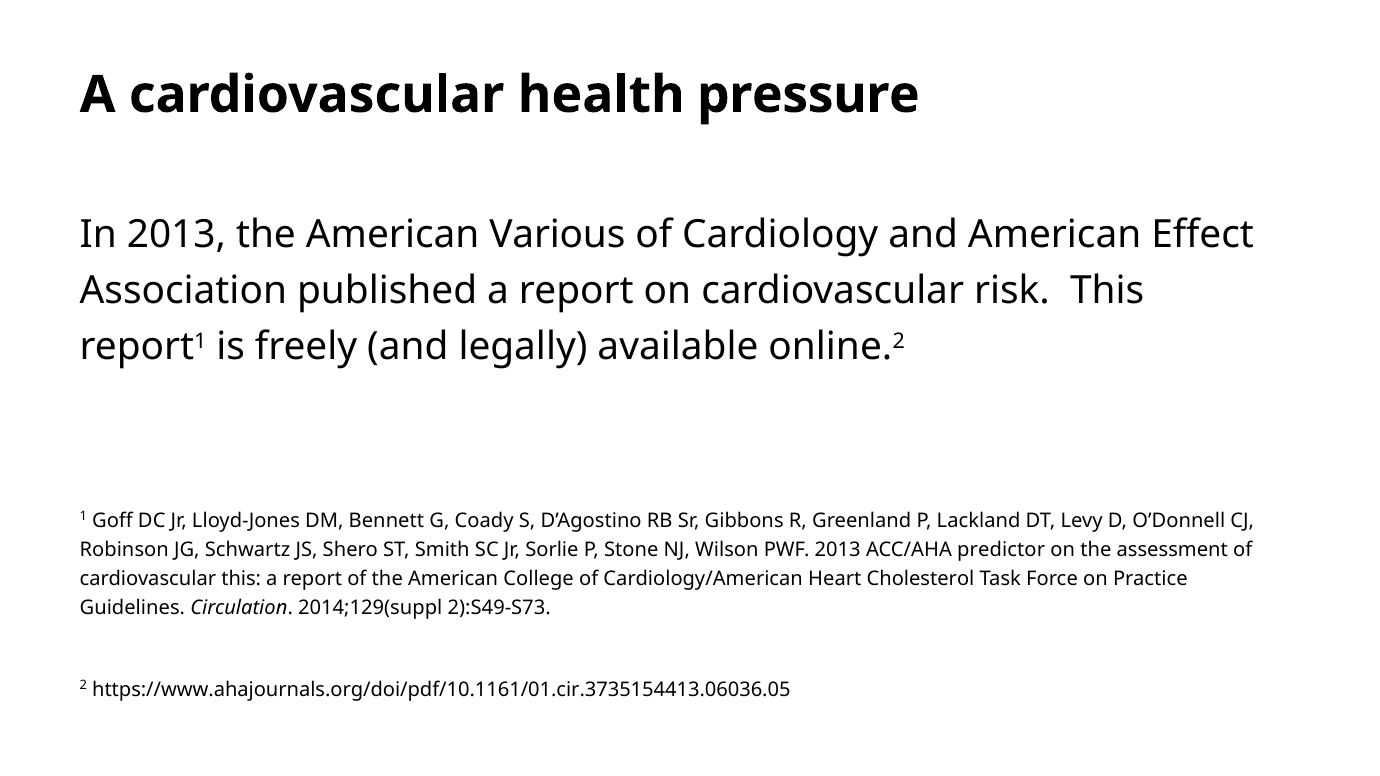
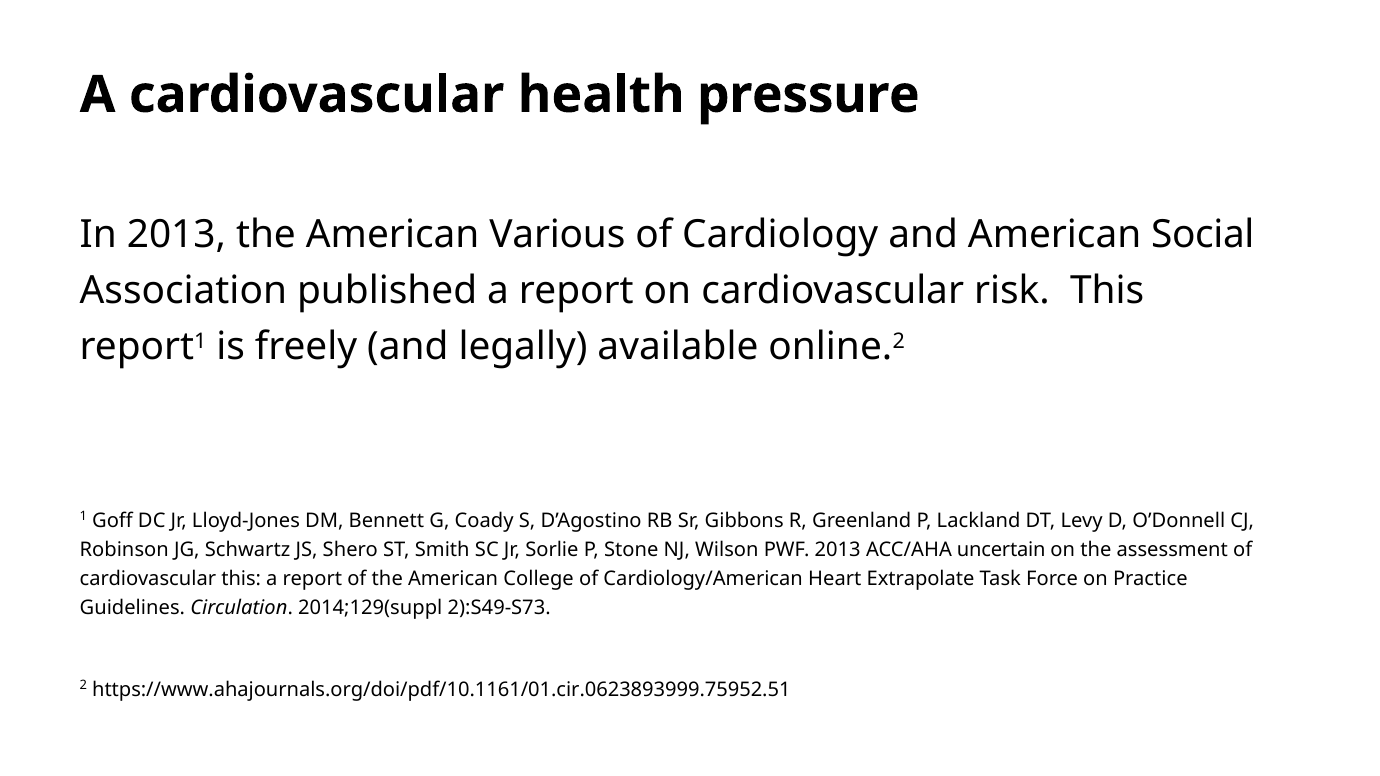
Effect: Effect -> Social (1203, 235)
predictor: predictor -> uncertain (1001, 550)
Cholesterol: Cholesterol -> Extrapolate (921, 579)
https://www.ahajournals.org/doi/pdf/10.1161/01.cir.3735154413.06036.05: https://www.ahajournals.org/doi/pdf/10.1161/01.cir.3735154413.06036.05 -> https://www.ahajournals.org/doi/pdf/10.1161/01.cir.0623893999.75952.51 (441, 690)
